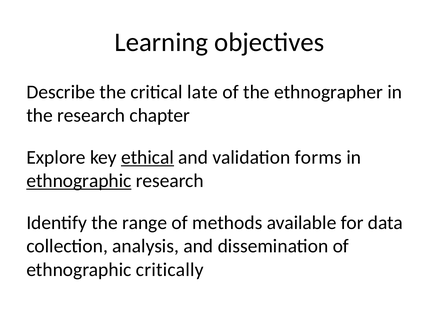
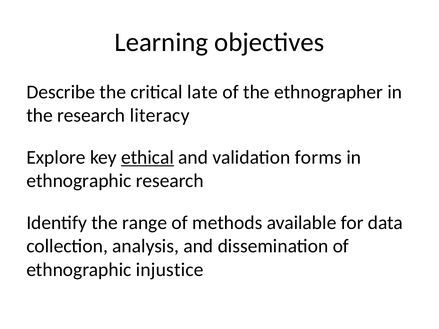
chapter: chapter -> literacy (160, 116)
ethnographic underline: present -> none (79, 181)
critically: critically -> injustice (170, 270)
